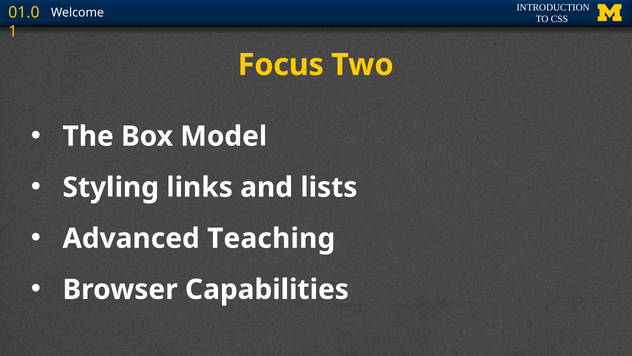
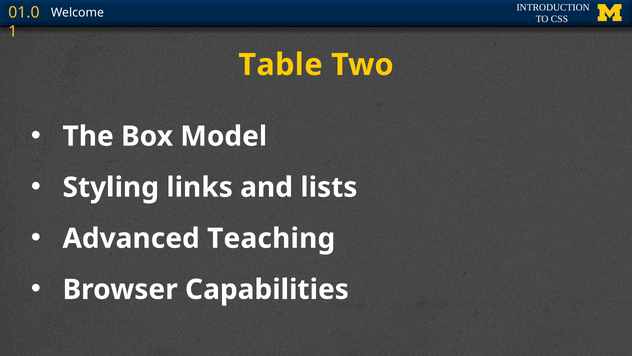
Focus: Focus -> Table (280, 65)
